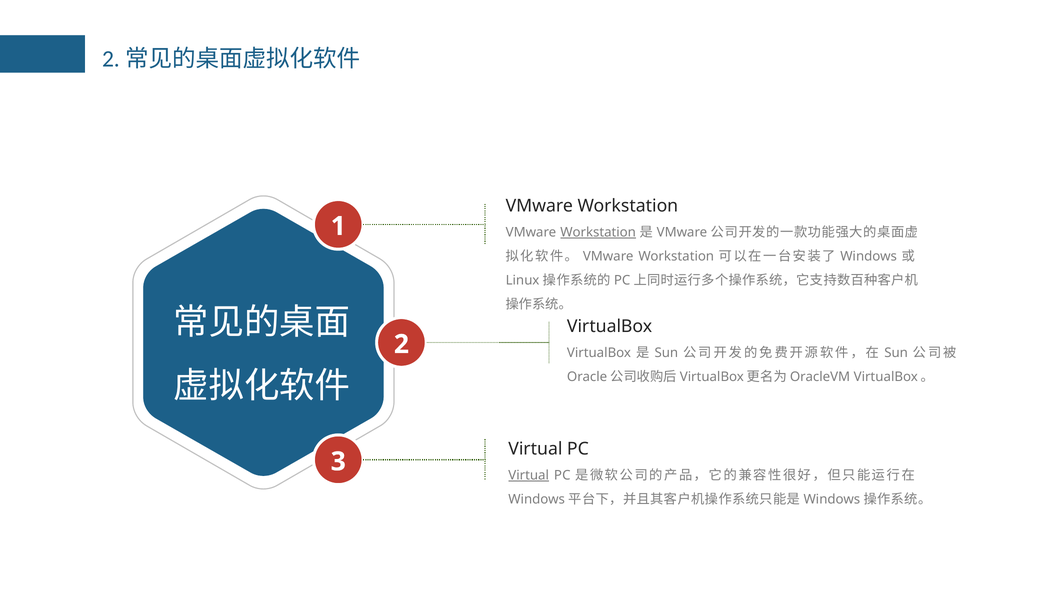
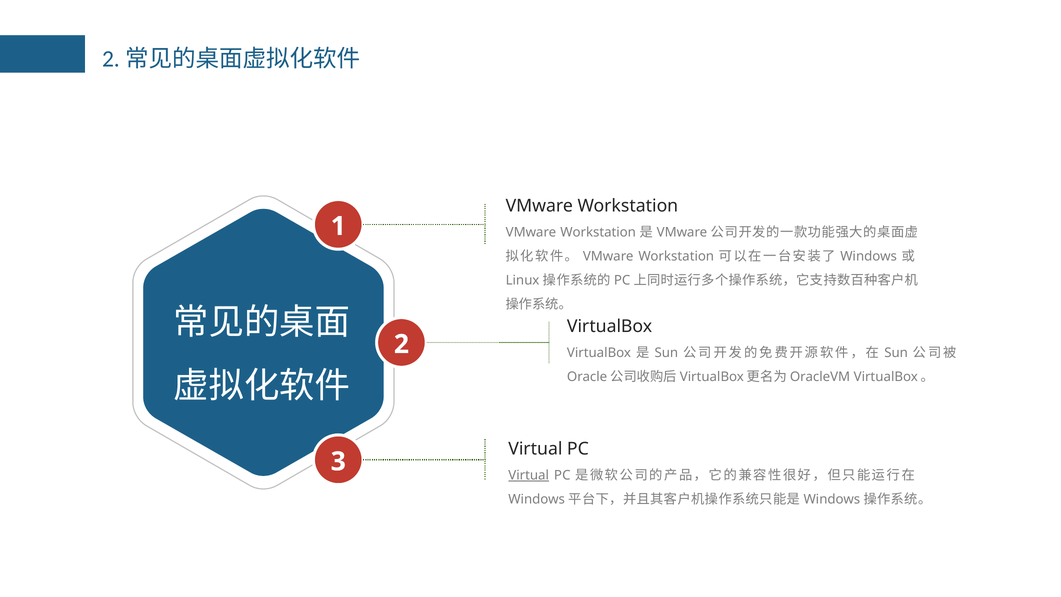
Workstation underline: present -> none (598, 232)
